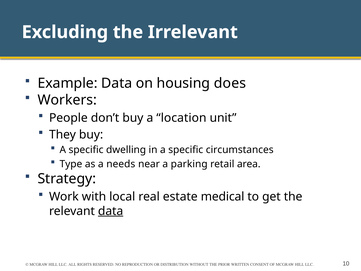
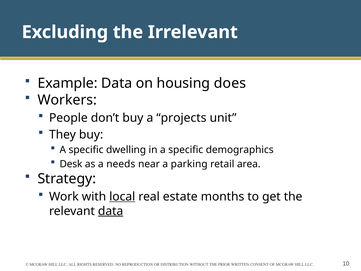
location: location -> projects (181, 118)
circumstances: circumstances -> demographics (240, 150)
Type: Type -> Desk (71, 164)
local underline: none -> present (122, 196)
medical: medical -> months (223, 196)
